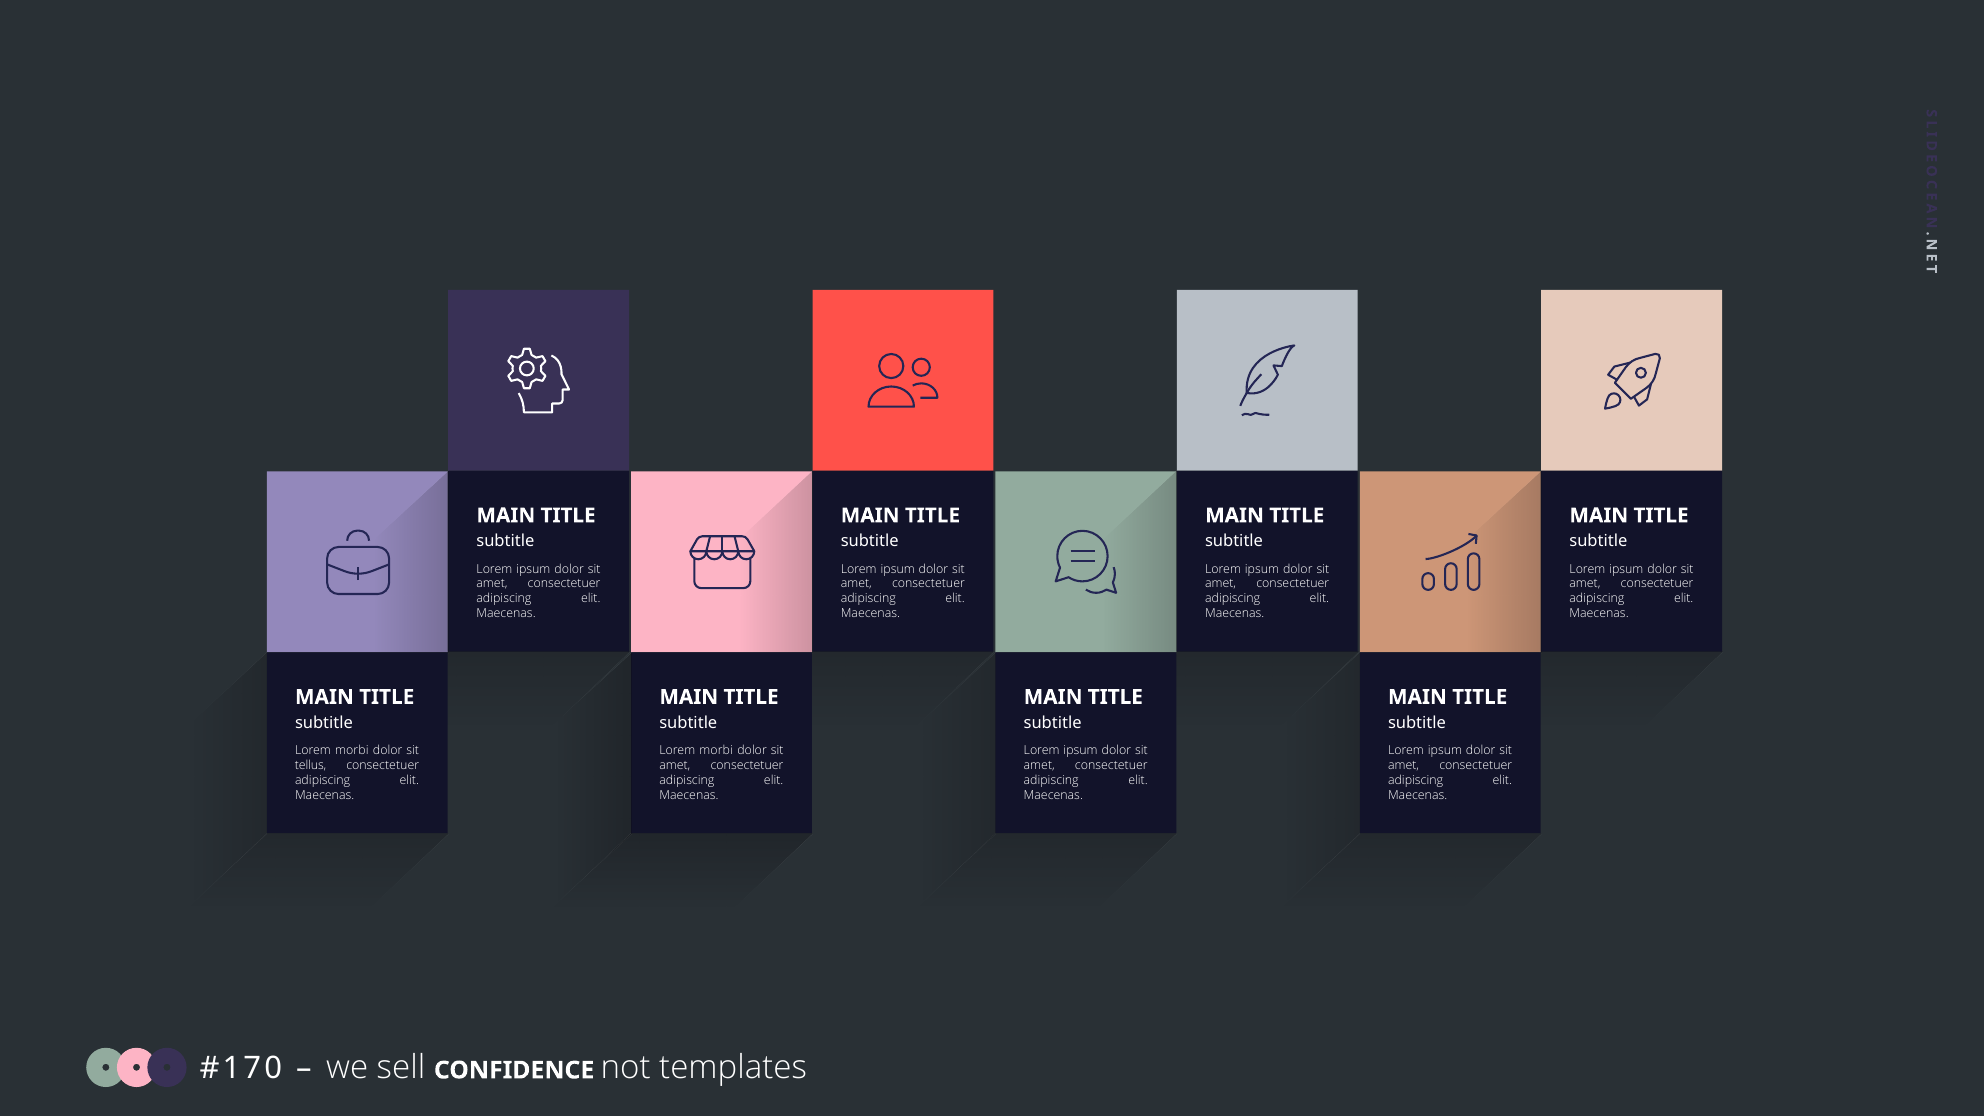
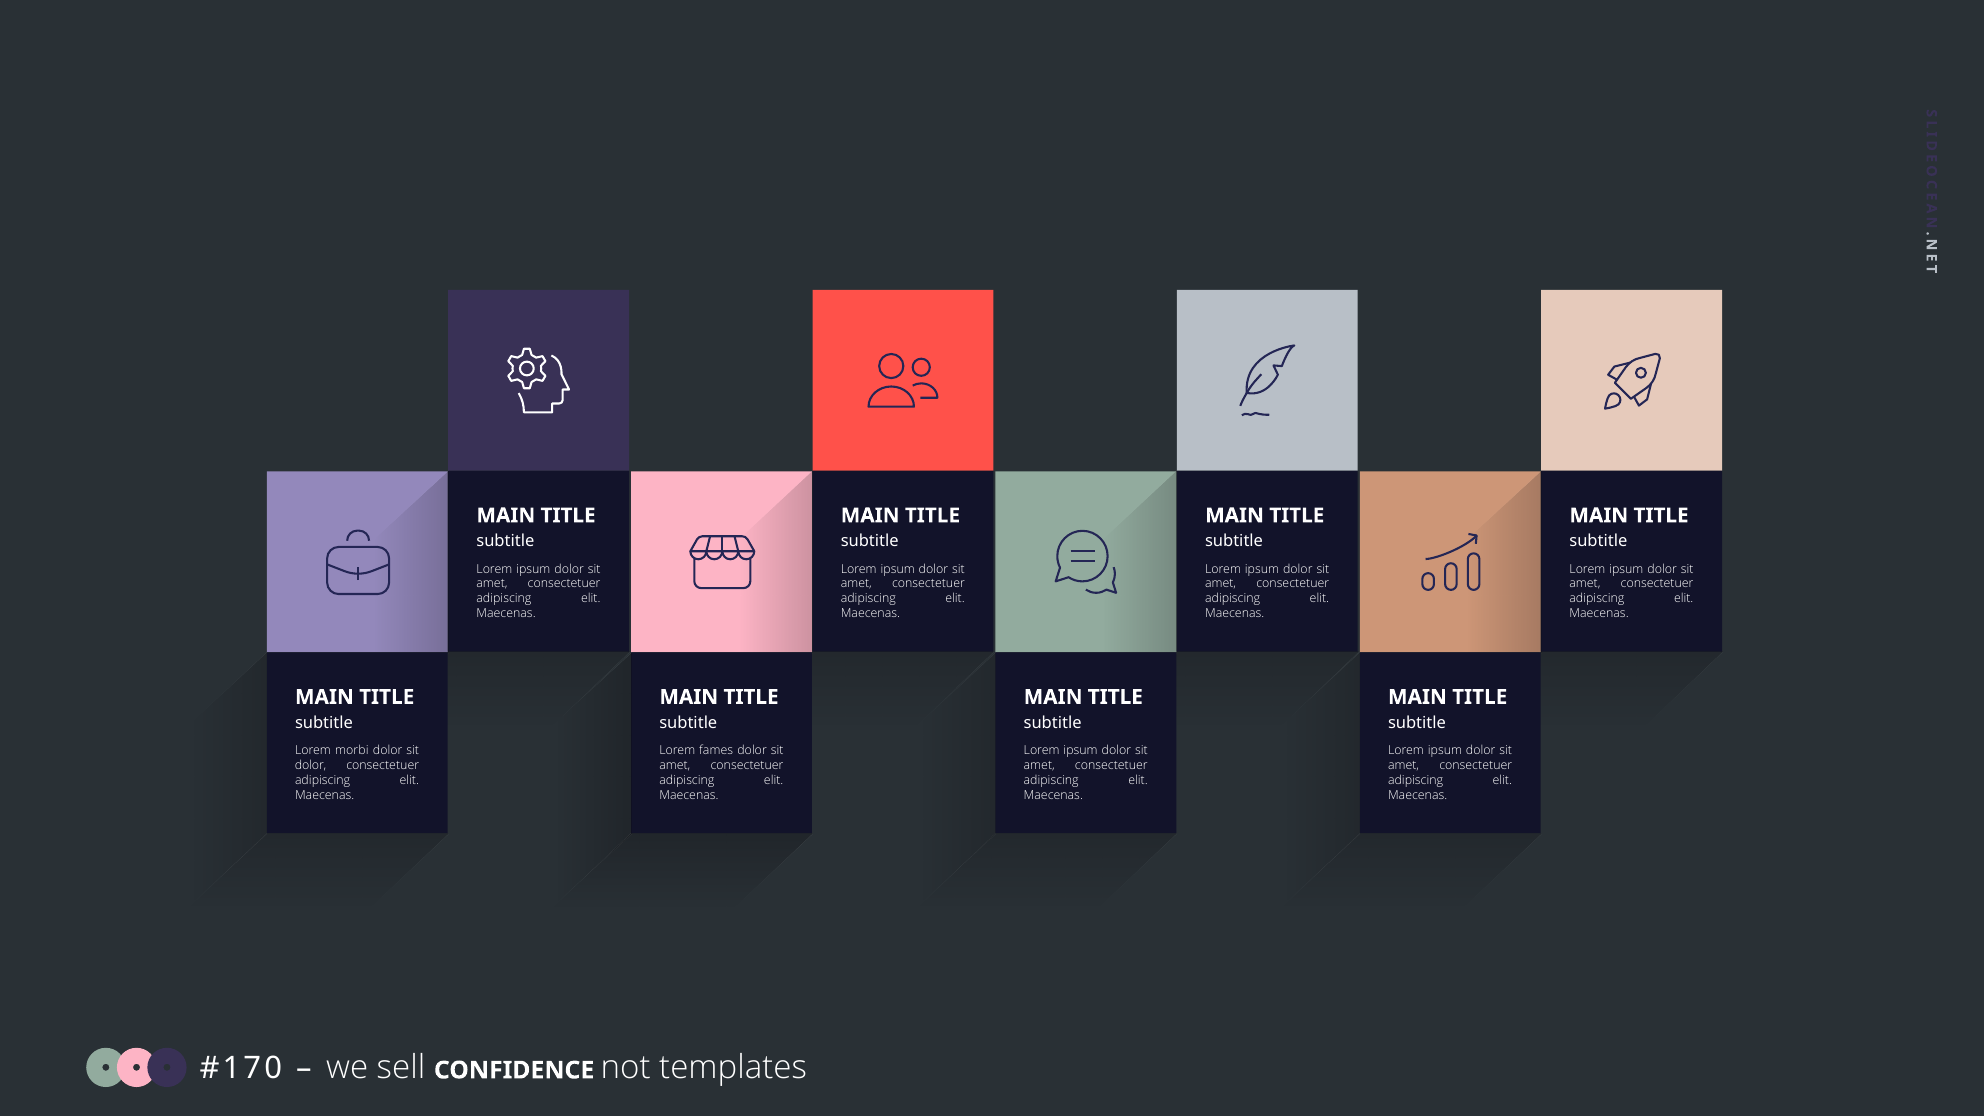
morbi: morbi -> fames (716, 750)
tellus: tellus -> dolor (311, 765)
